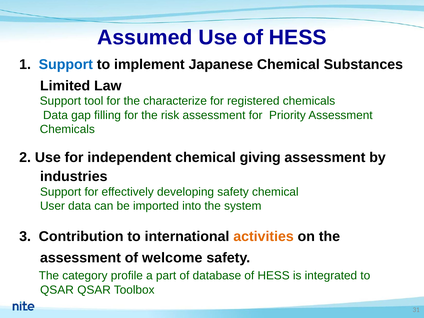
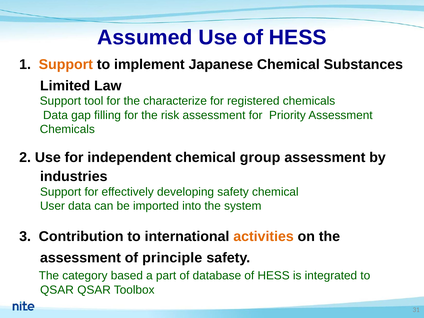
Support colour: blue -> orange (66, 65)
giving: giving -> group (260, 158)
welcome: welcome -> principle (172, 258)
profile: profile -> based (127, 275)
